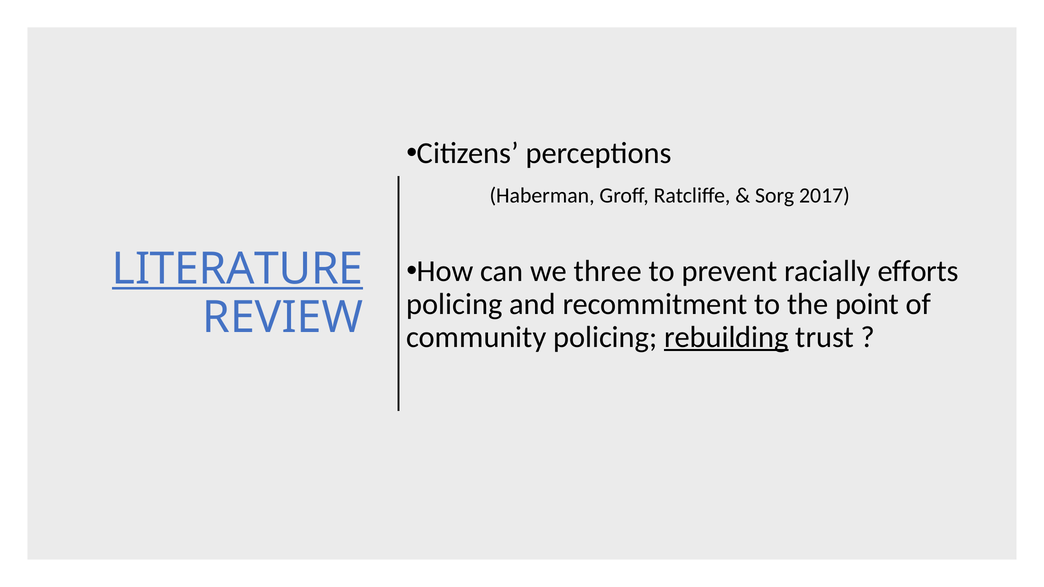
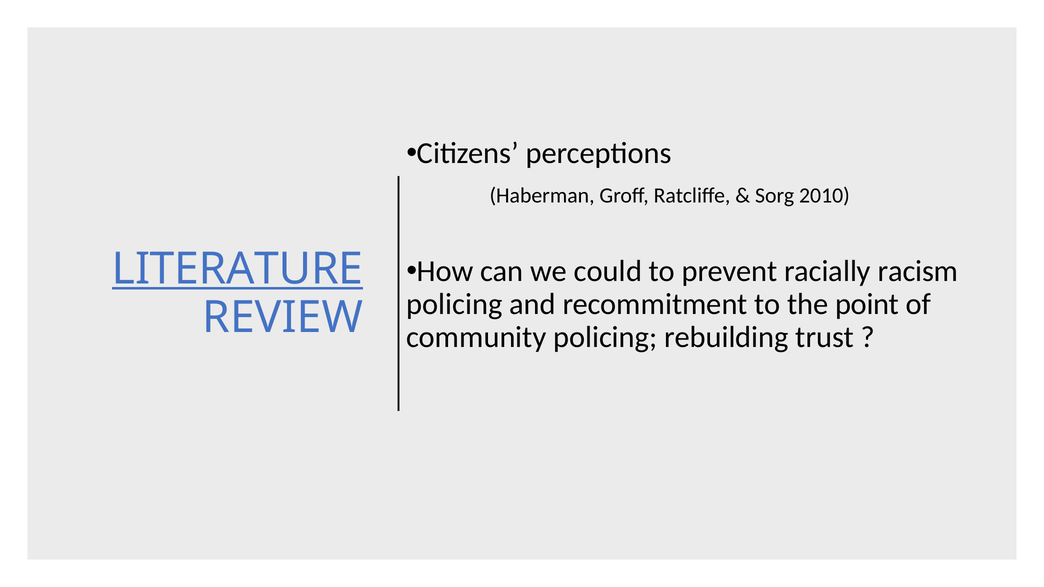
2017: 2017 -> 2010 (824, 196)
three: three -> could (608, 272)
efforts: efforts -> racism (918, 272)
rebuilding underline: present -> none (726, 337)
